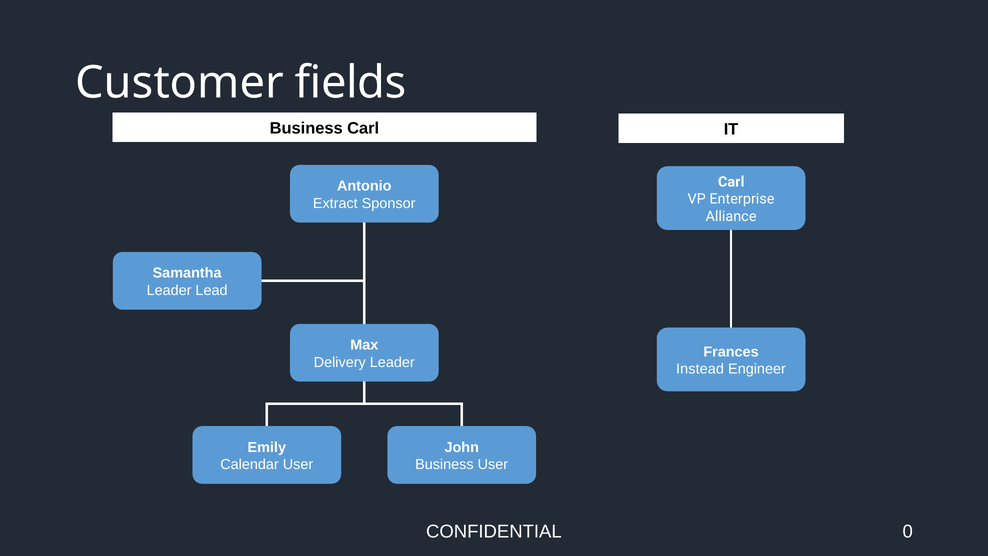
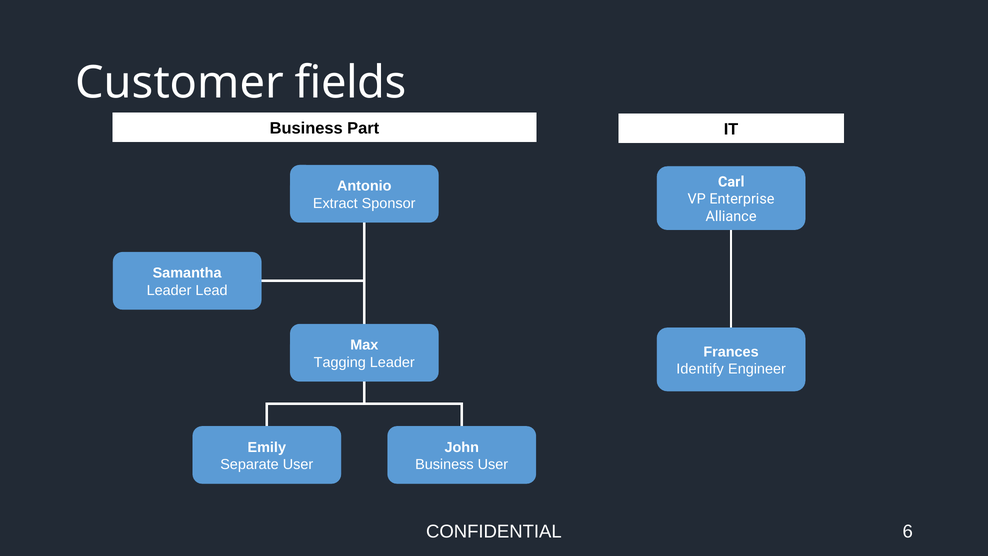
Business Carl: Carl -> Part (363, 128)
Delivery: Delivery -> Tagging (340, 362)
Instead: Instead -> Identify (700, 369)
Calendar: Calendar -> Separate (250, 464)
0: 0 -> 6 (908, 531)
